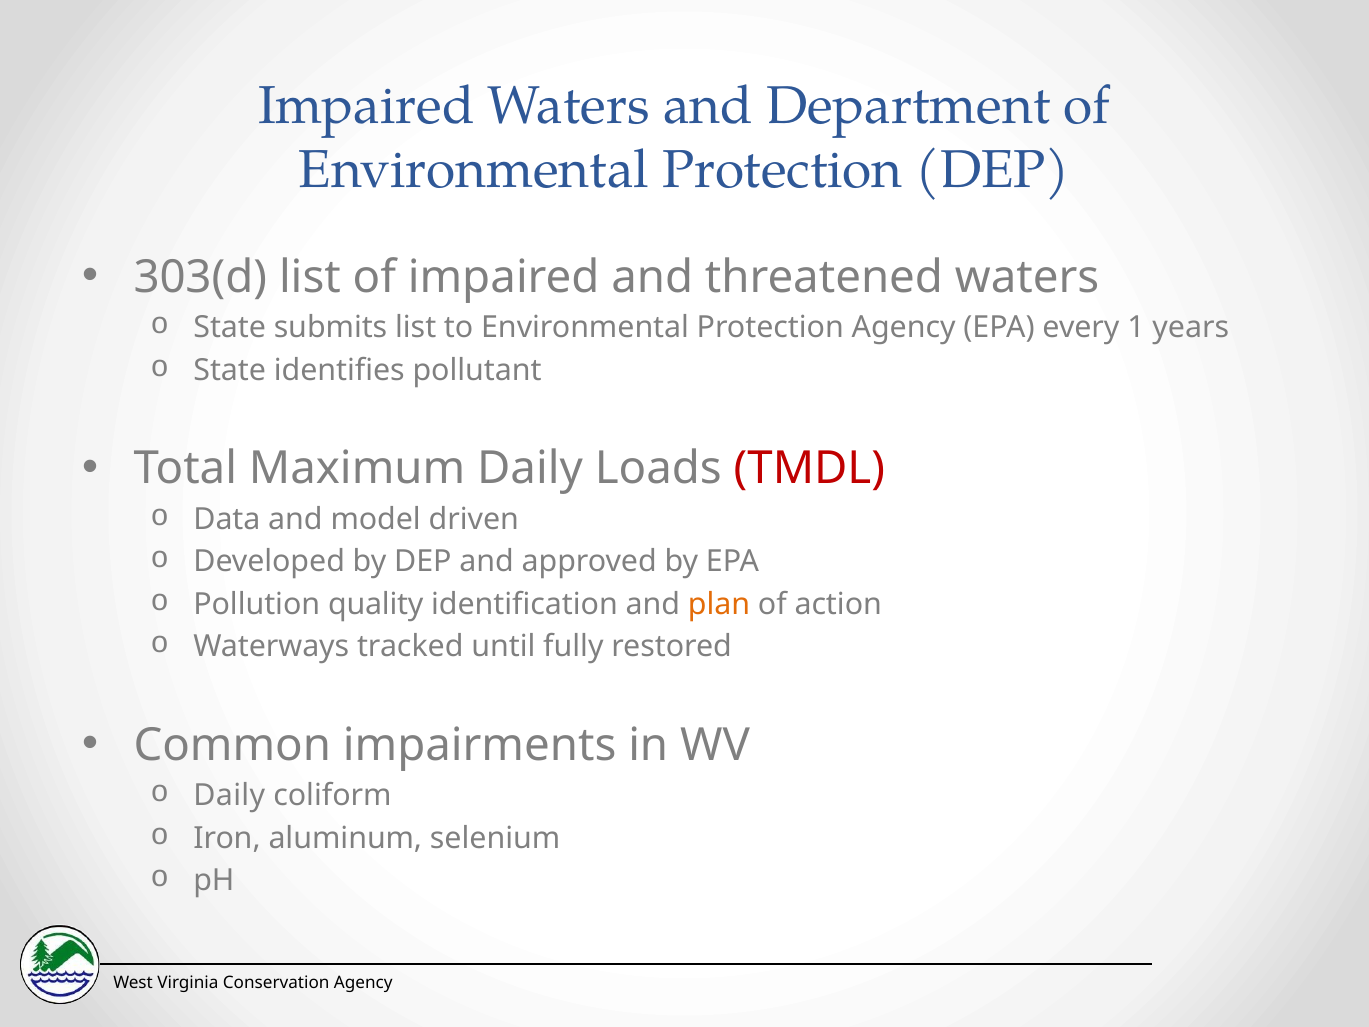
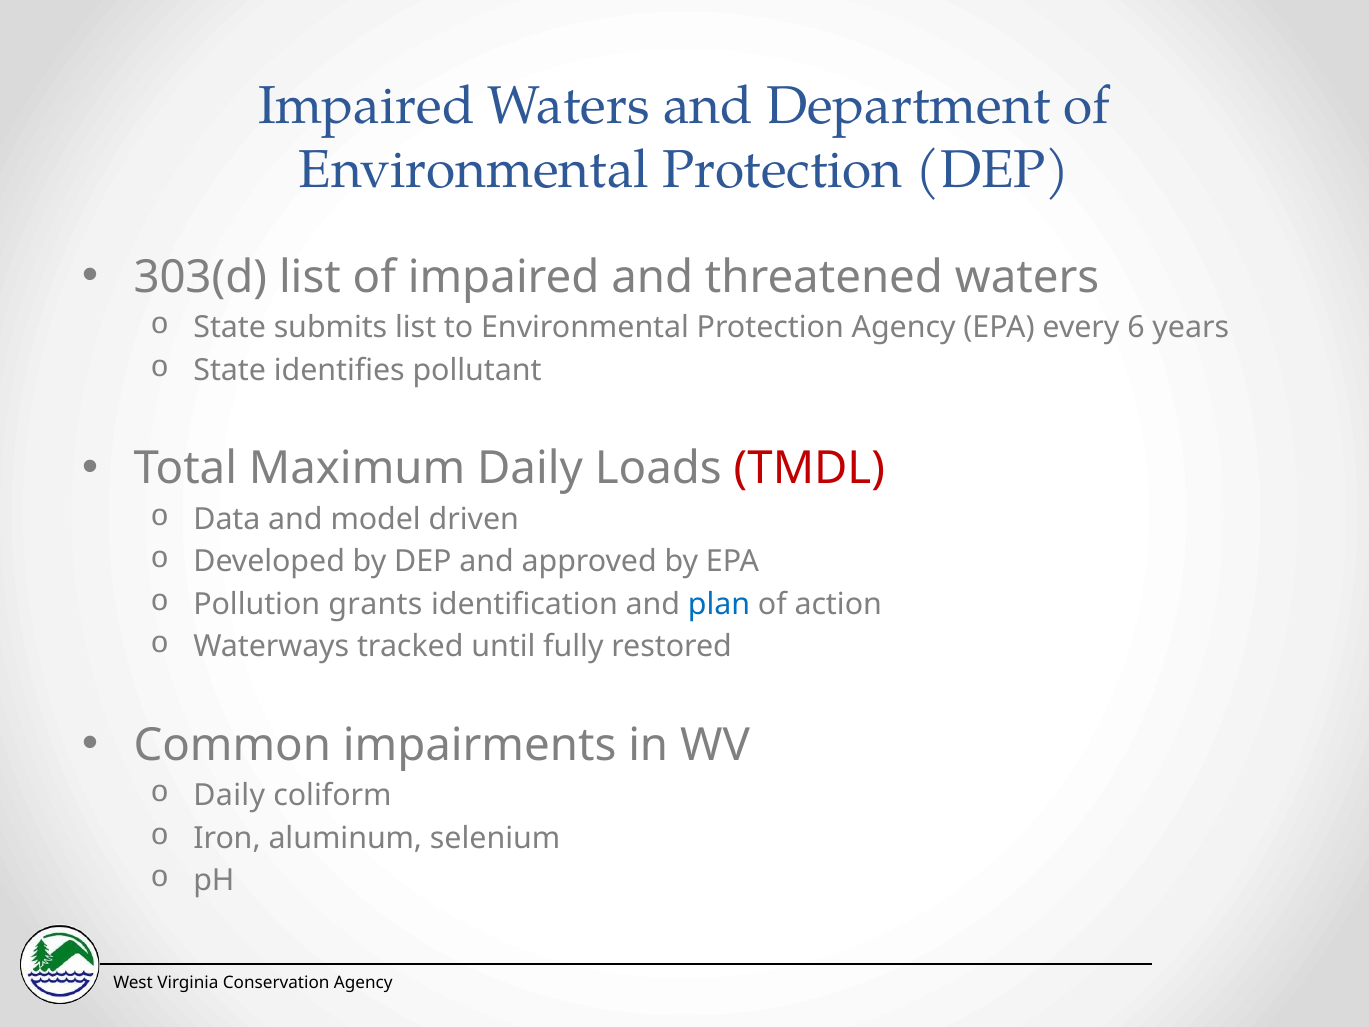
1: 1 -> 6 (1136, 328)
quality: quality -> grants (375, 604)
plan colour: orange -> blue (719, 604)
